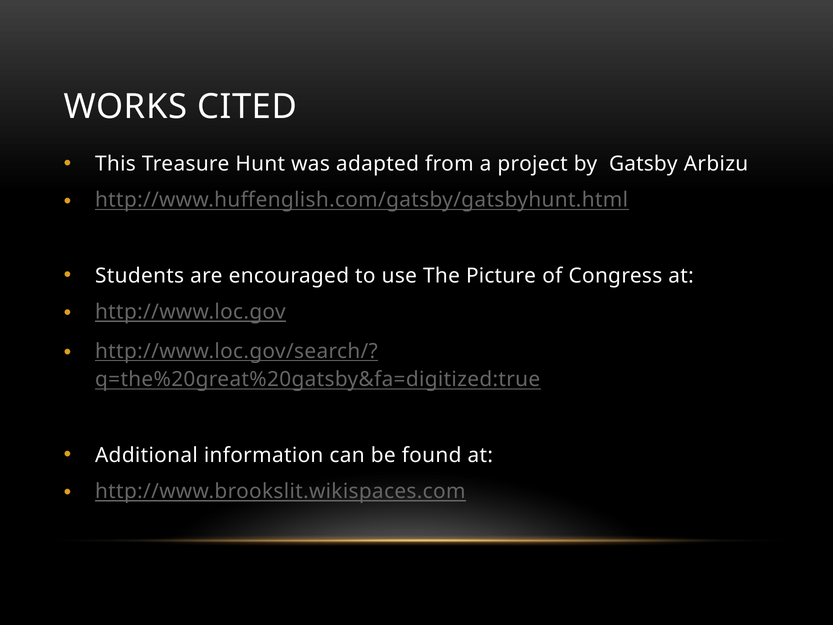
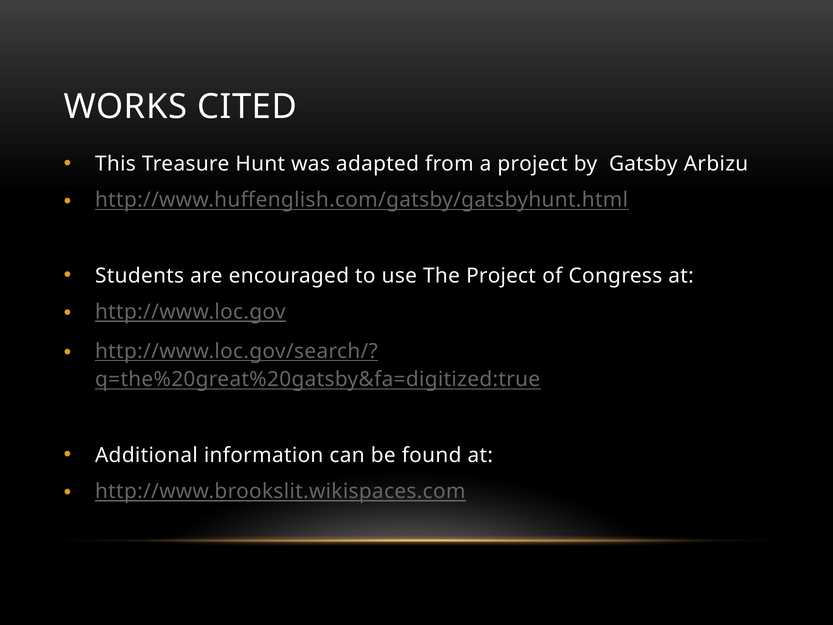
The Picture: Picture -> Project (501, 276)
